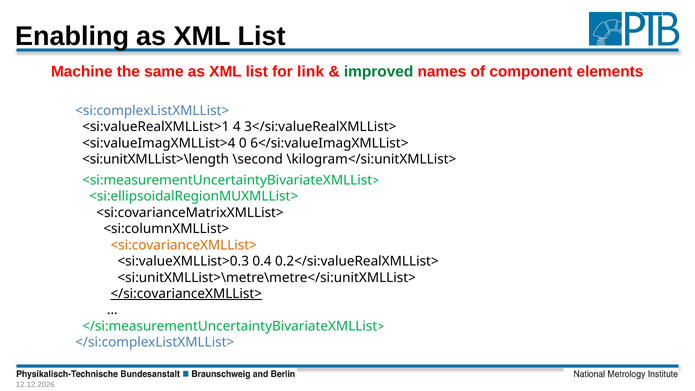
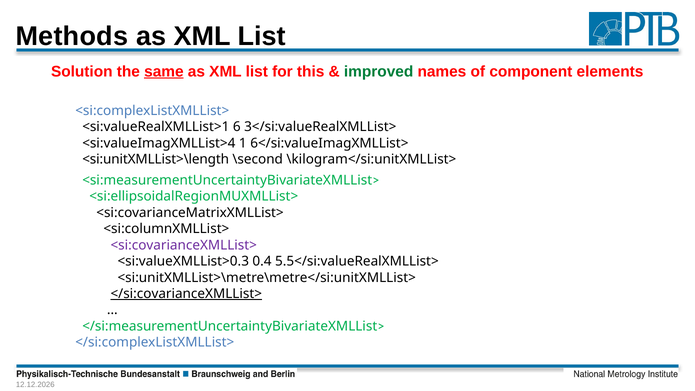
Enabling: Enabling -> Methods (72, 37)
Machine: Machine -> Solution (82, 72)
same underline: none -> present (164, 72)
link: link -> this (311, 72)
4: 4 -> 6 (237, 127)
0: 0 -> 1 (243, 143)
<si:covarianceXMLList> colour: orange -> purple (184, 245)
0.2</si:valueRealXMLList>: 0.2</si:valueRealXMLList> -> 5.5</si:valueRealXMLList> (357, 261)
